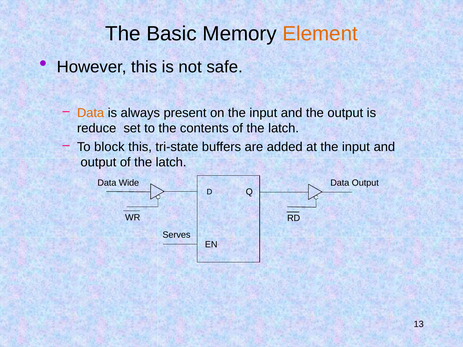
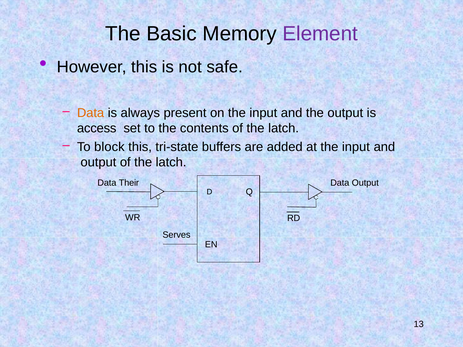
Element colour: orange -> purple (320, 34)
reduce: reduce -> access (97, 128)
Wide: Wide -> Their (129, 183)
